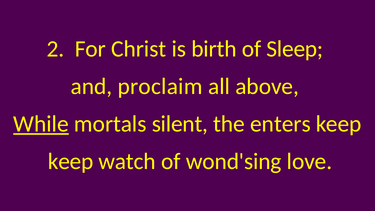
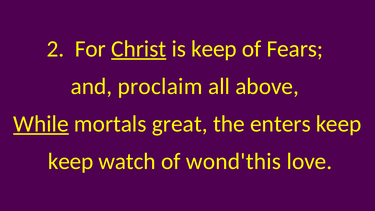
Christ underline: none -> present (139, 49)
is birth: birth -> keep (214, 49)
Sleep: Sleep -> Fears (295, 49)
silent: silent -> great (180, 124)
wond'sing: wond'sing -> wond'this (233, 161)
